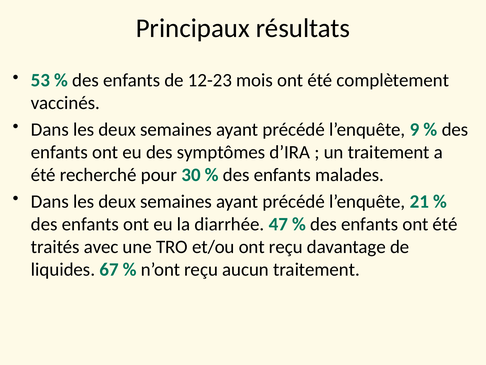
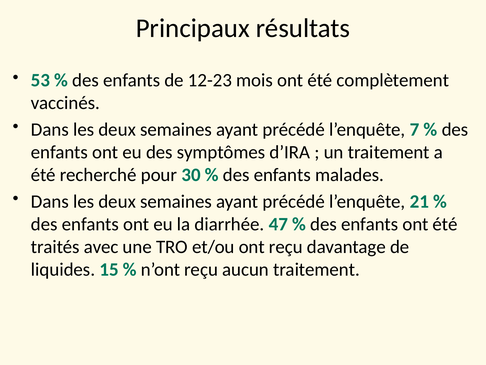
9: 9 -> 7 (415, 129)
67: 67 -> 15 (109, 269)
